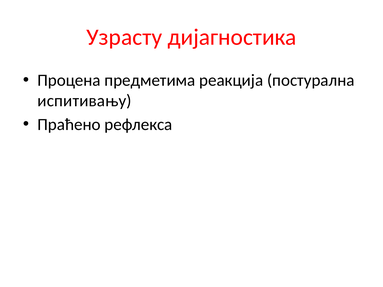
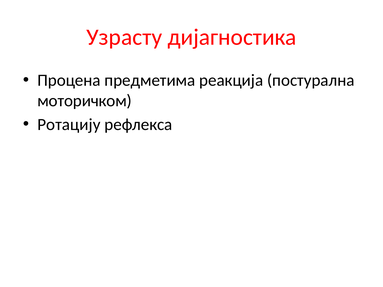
испитивању: испитивању -> моторичком (85, 101)
Праћено: Праћено -> Ротацију (69, 125)
